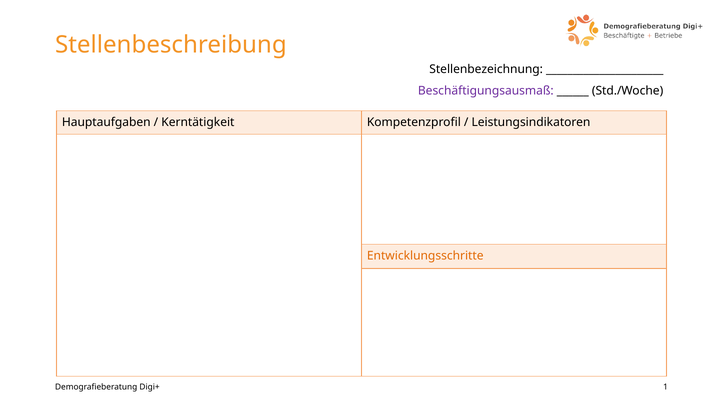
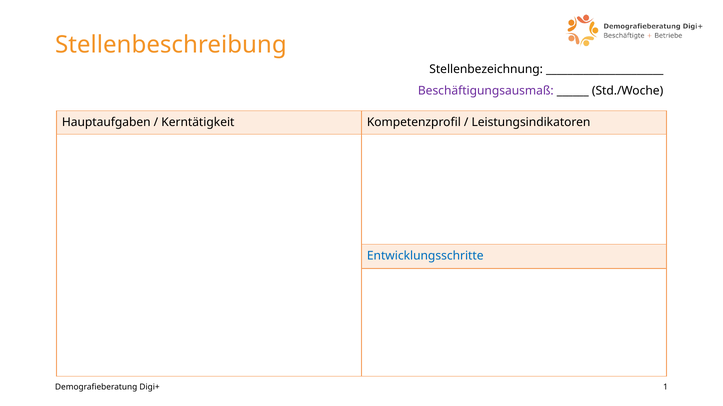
Entwicklungsschritte colour: orange -> blue (425, 256)
